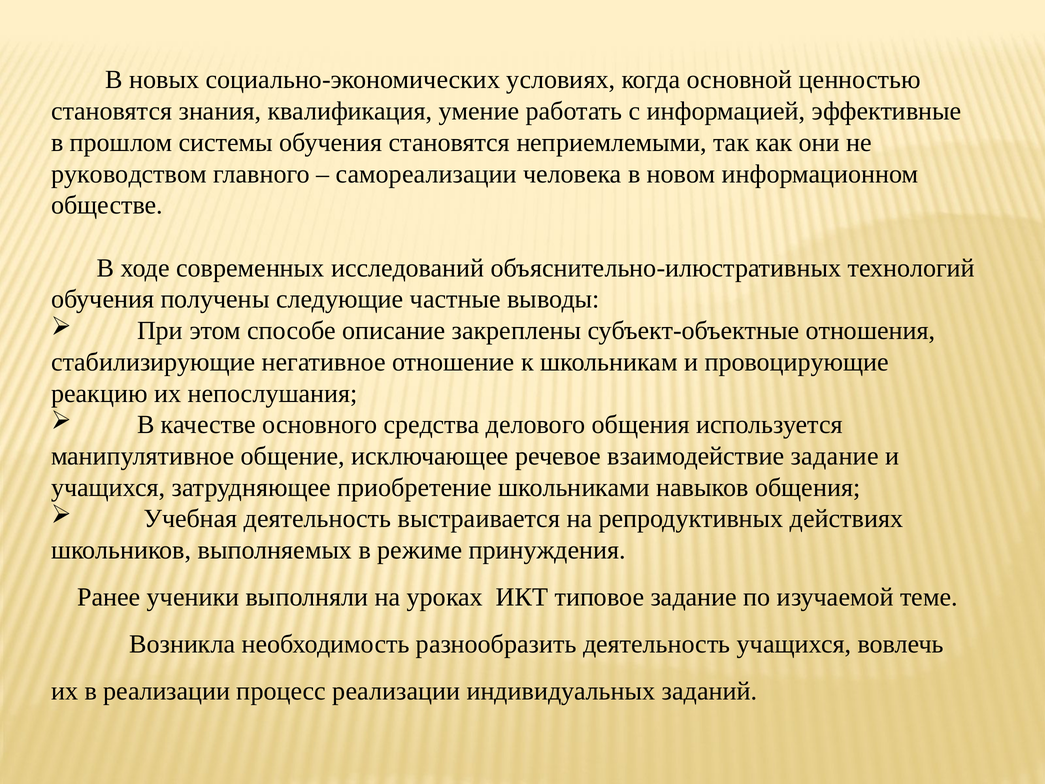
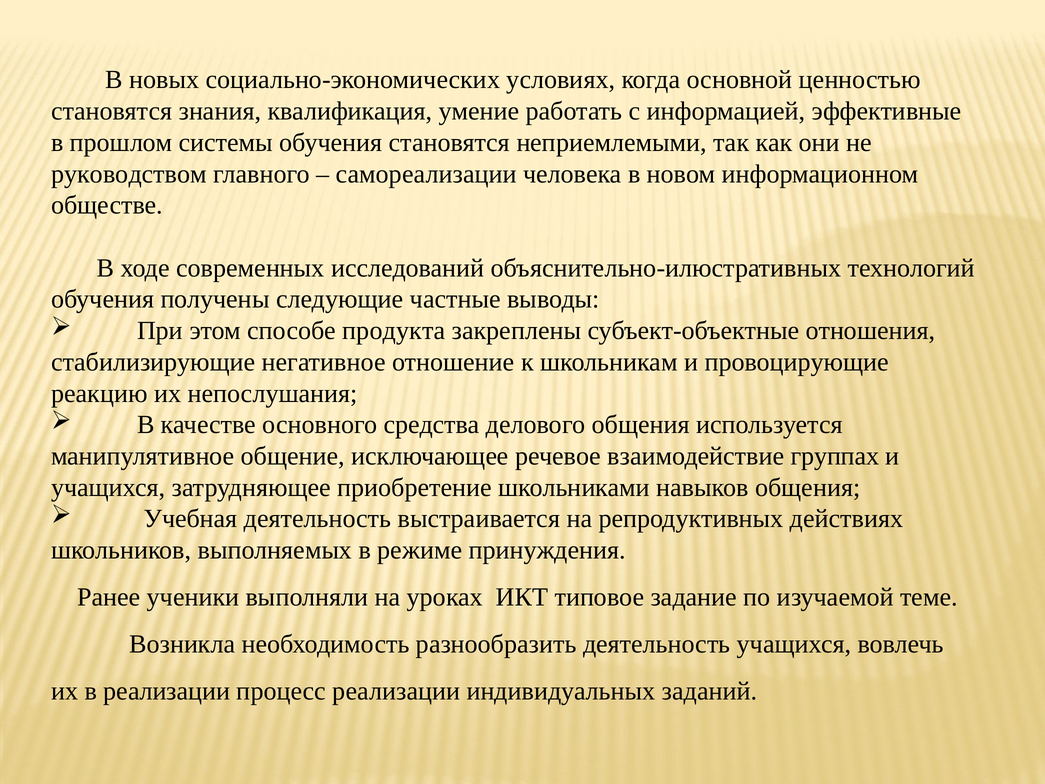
описание: описание -> продукта (394, 331)
взаимодействие задание: задание -> группах (835, 456)
